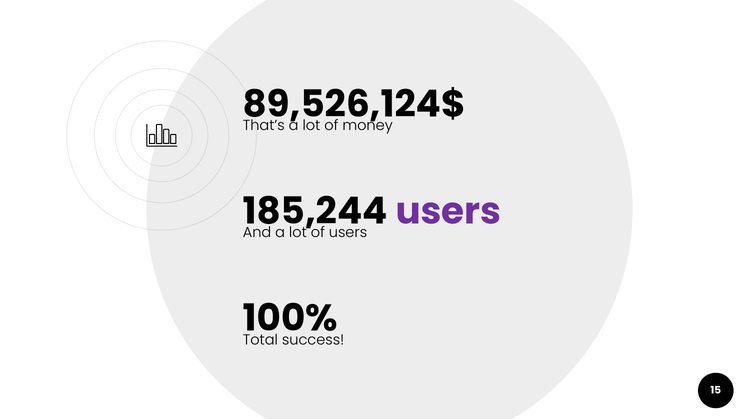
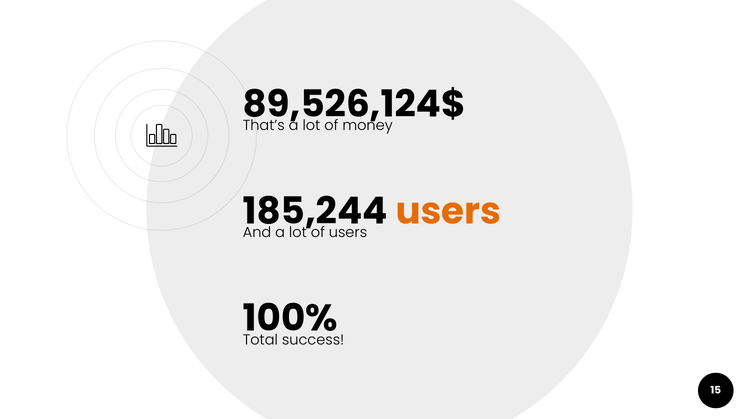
users colour: purple -> orange (448, 212)
